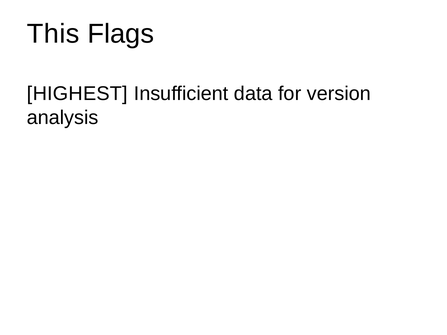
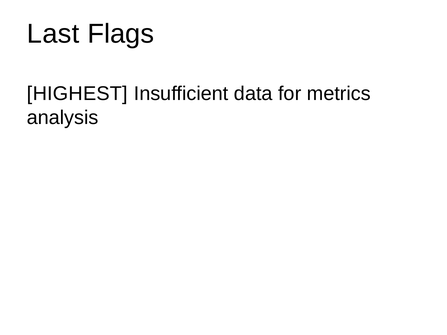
This: This -> Last (53, 34)
version: version -> metrics (339, 94)
